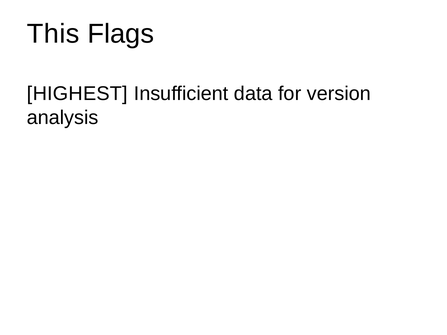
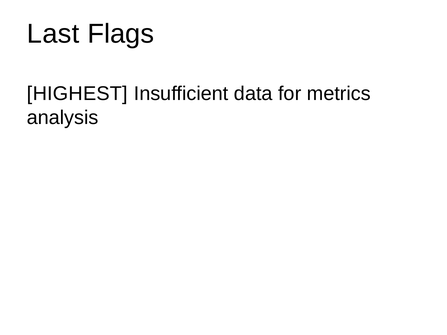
This: This -> Last (53, 34)
version: version -> metrics (339, 94)
